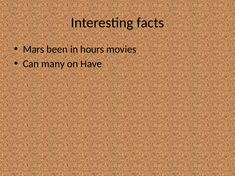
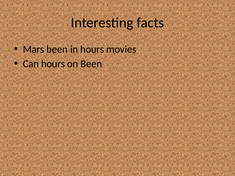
Can many: many -> hours (53, 64)
on Have: Have -> Been (91, 64)
